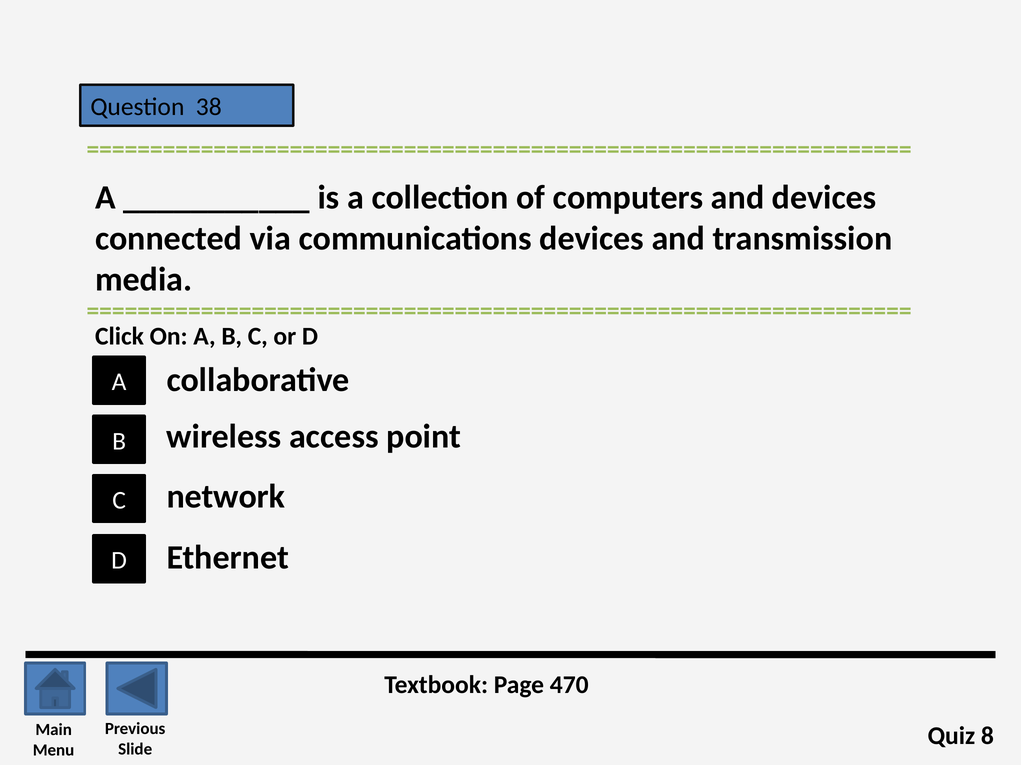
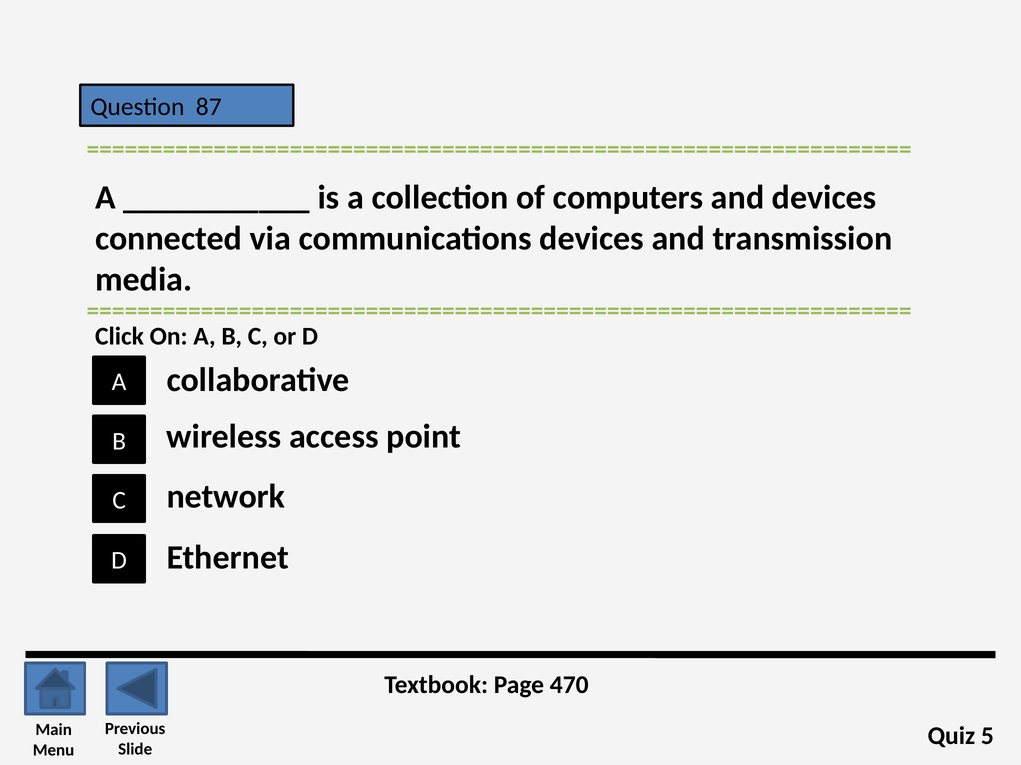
38: 38 -> 87 (209, 107)
8: 8 -> 5 (987, 737)
